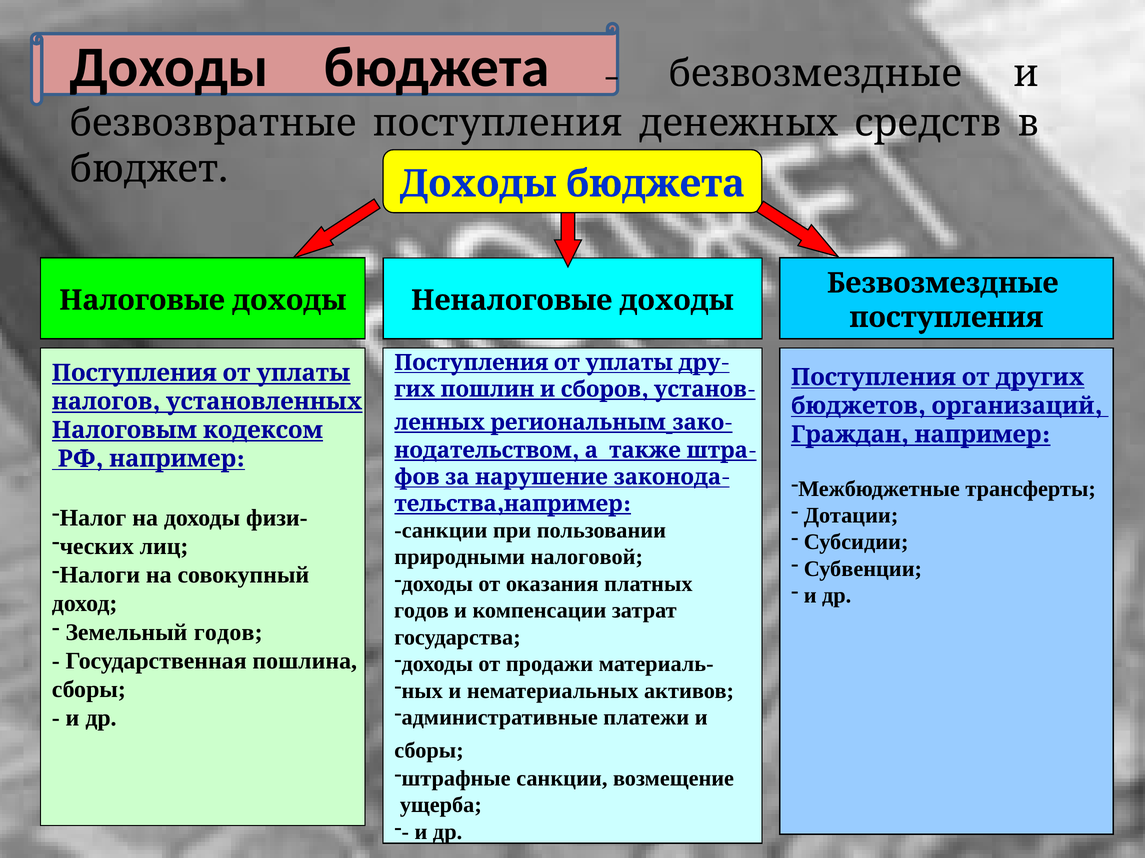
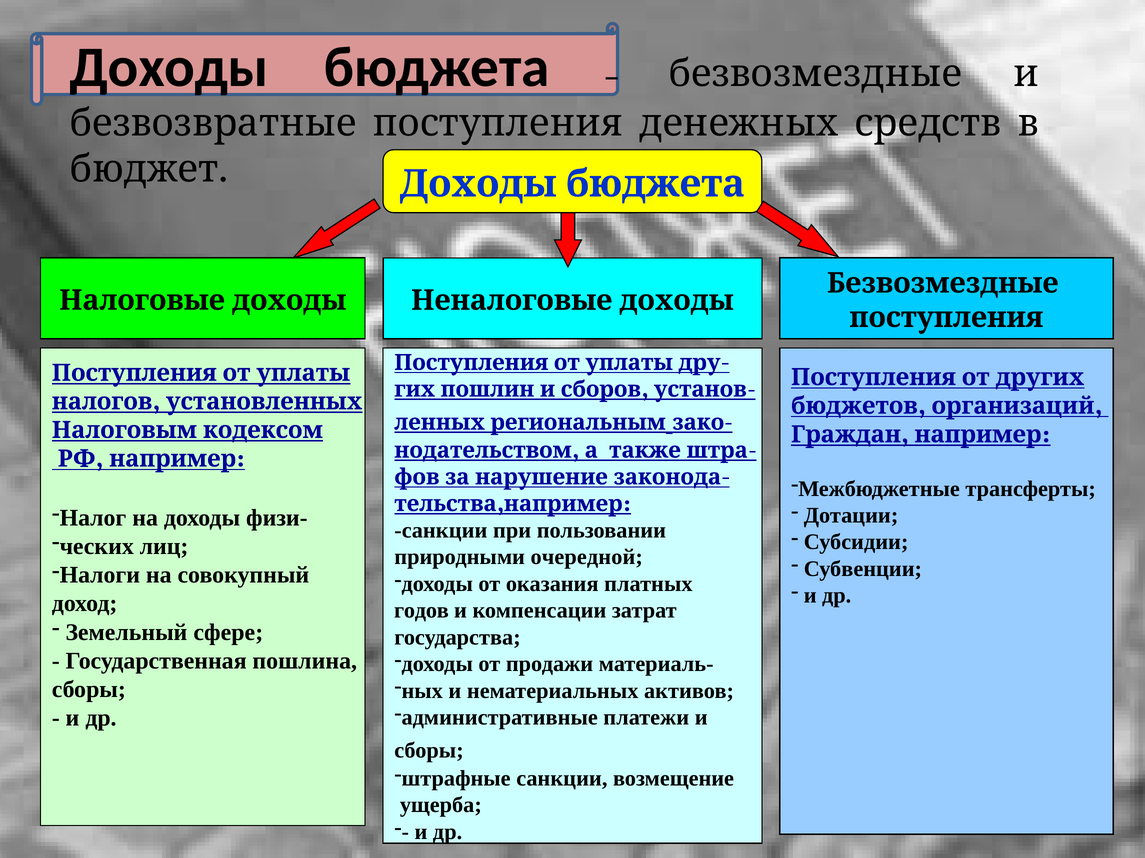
налоговой: налоговой -> очередной (587, 558)
Земельный годов: годов -> сфере (228, 633)
